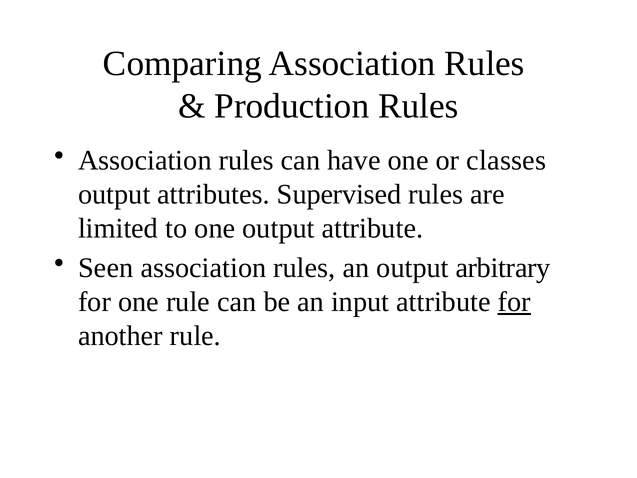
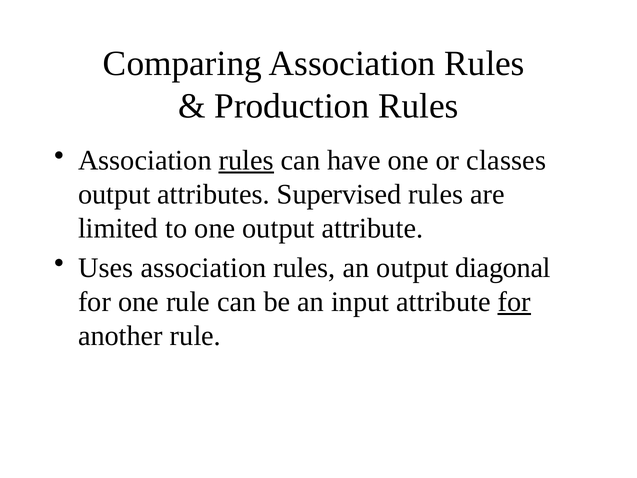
rules underline: none -> present (246, 160)
Seen: Seen -> Uses (106, 268)
arbitrary: arbitrary -> diagonal (503, 268)
